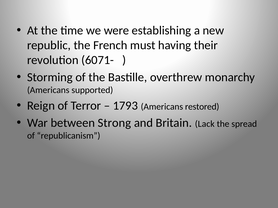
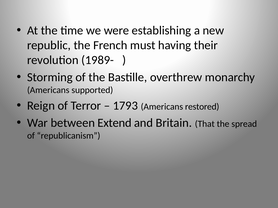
6071-: 6071- -> 1989- (98, 60)
Strong: Strong -> Extend (115, 123)
Lack: Lack -> That (205, 124)
